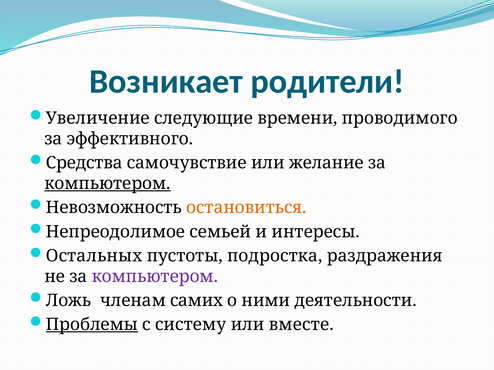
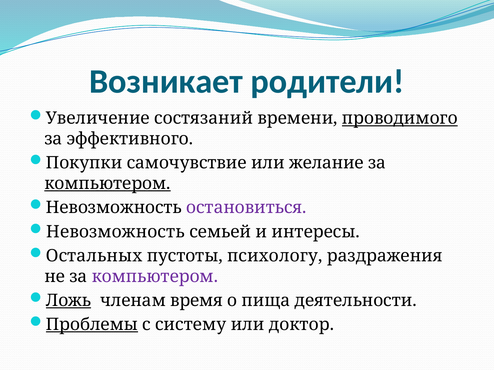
следующие: следующие -> состязаний (204, 118)
проводимого underline: none -> present (400, 118)
Средства: Средства -> Покупки (84, 163)
остановиться colour: orange -> purple (246, 208)
Непреодолимое: Непреодолимое -> Невозможность (115, 232)
подростка: подростка -> психологу (275, 256)
Ложь underline: none -> present (68, 301)
самих: самих -> время (197, 301)
ними: ними -> пища (266, 301)
вместе: вместе -> доктор (301, 325)
